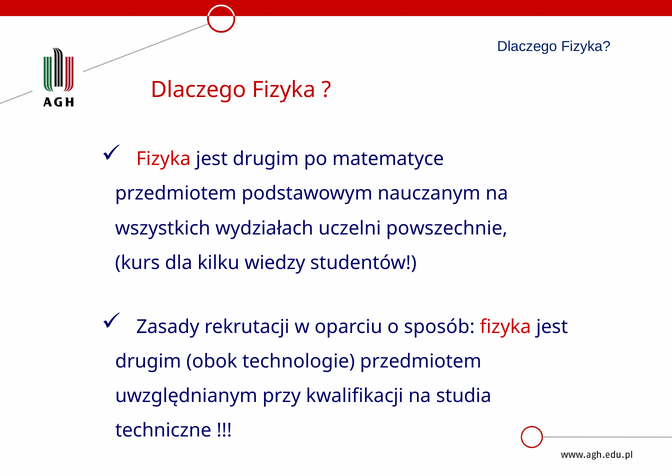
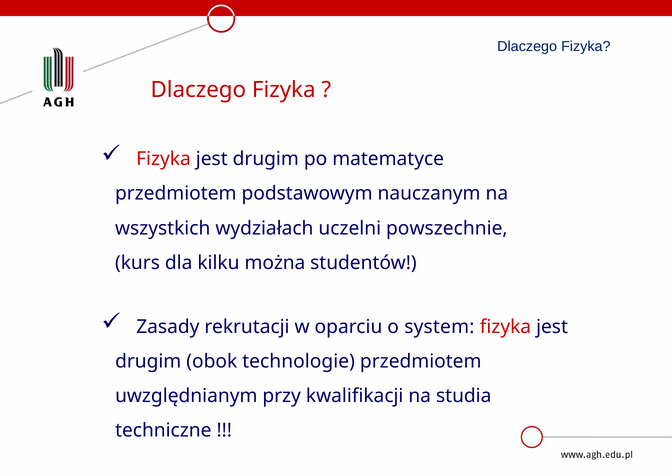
wiedzy: wiedzy -> można (275, 262)
sposób: sposób -> system (439, 326)
